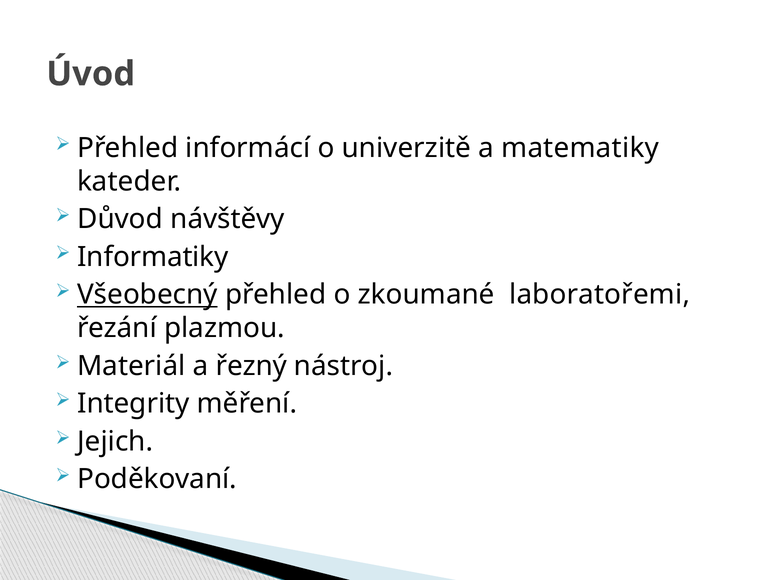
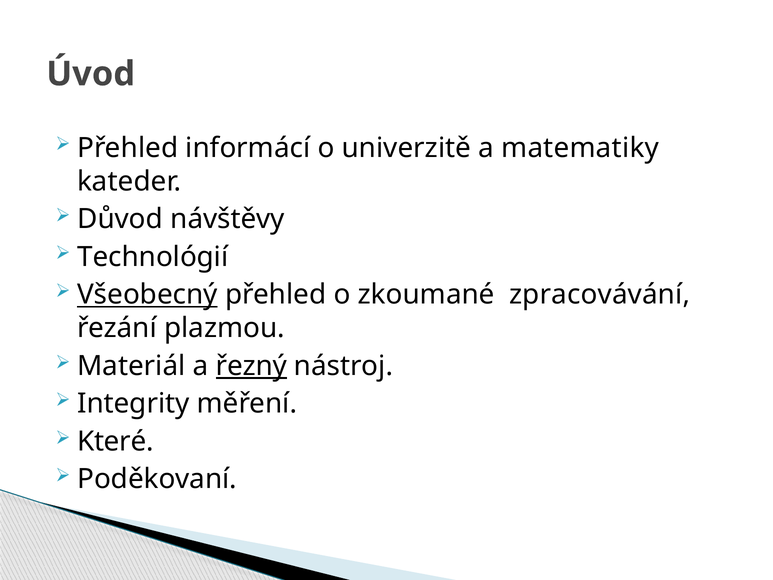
Informatiky: Informatiky -> Technológií (153, 257)
laboratořemi: laboratořemi -> zpracovávání (600, 295)
řezný underline: none -> present (251, 366)
Jejich: Jejich -> Které (115, 441)
